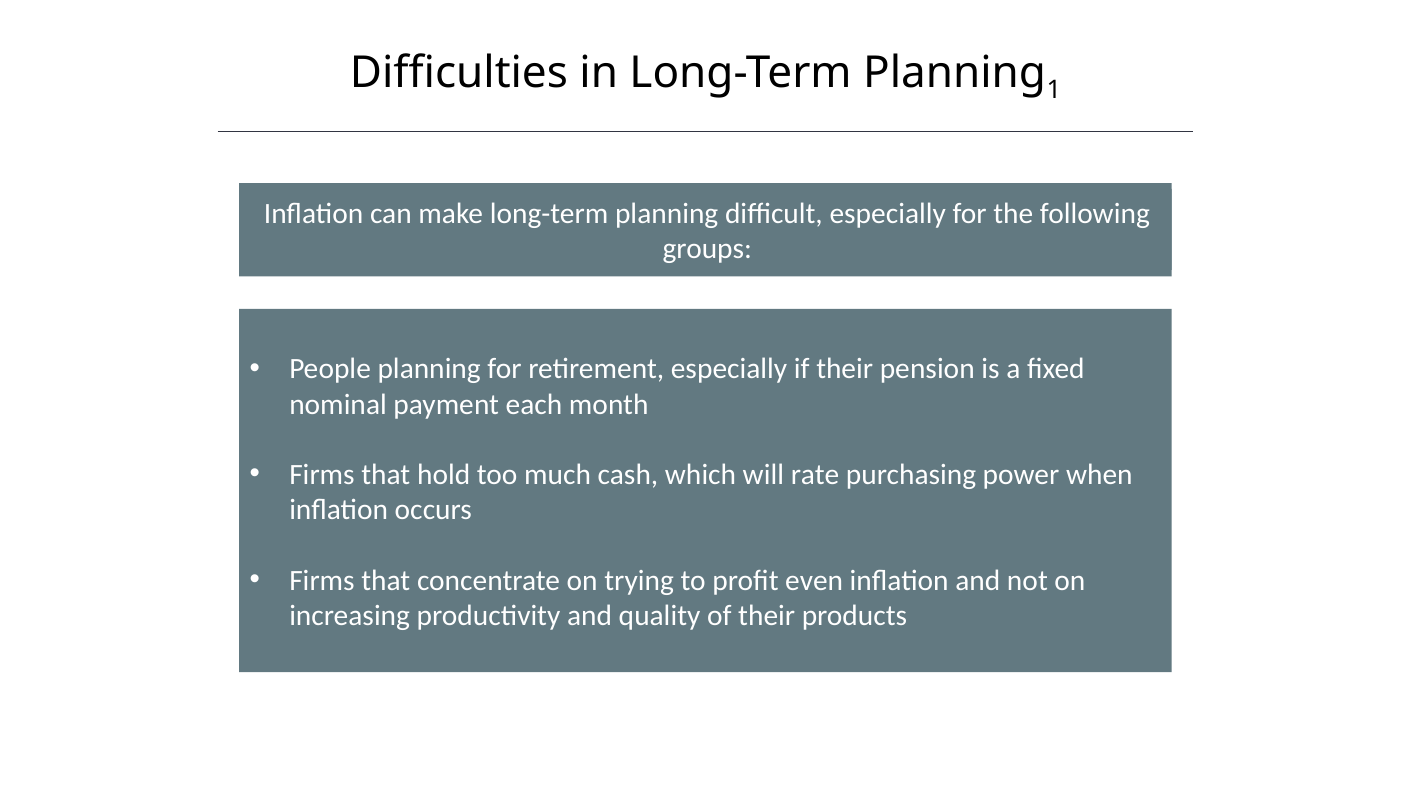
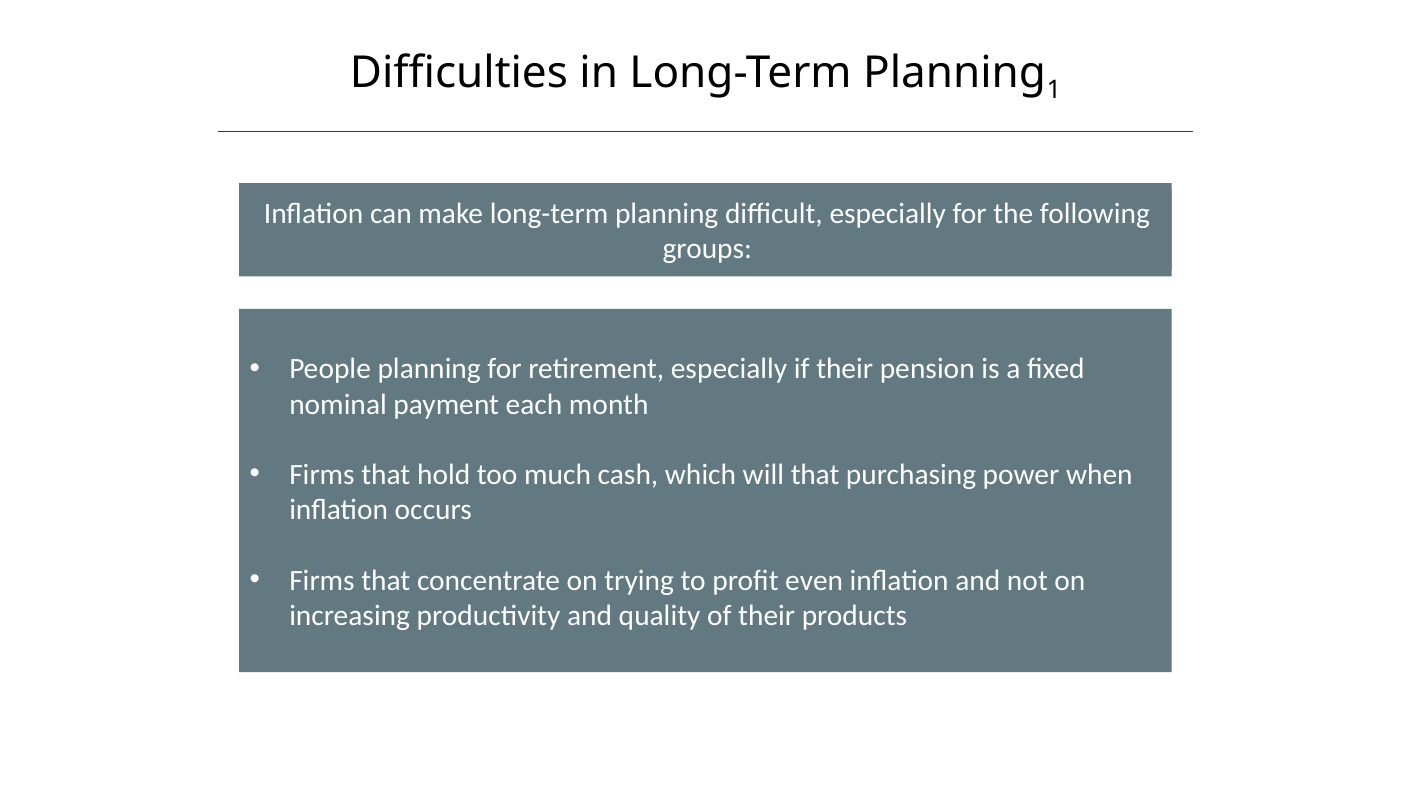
will rate: rate -> that (815, 475)
